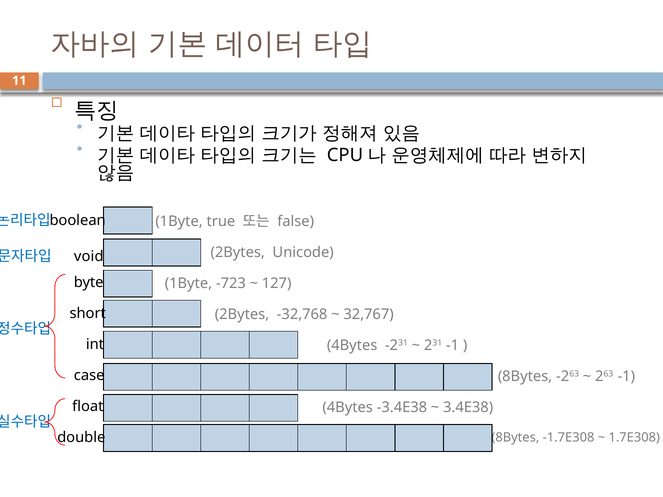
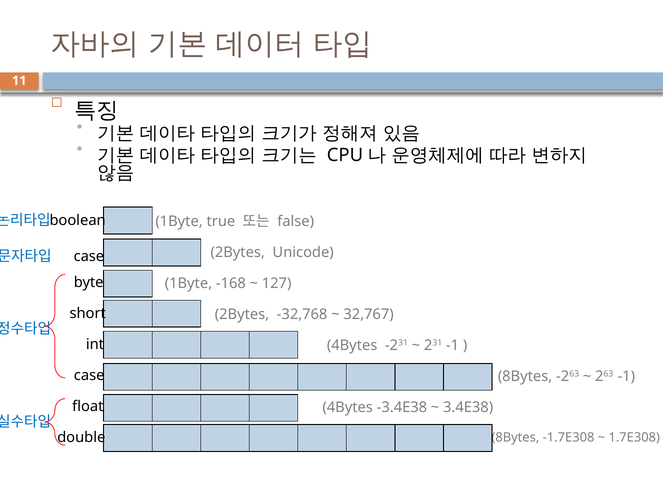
void: void -> case (89, 257)
-723: -723 -> -168 (231, 283)
